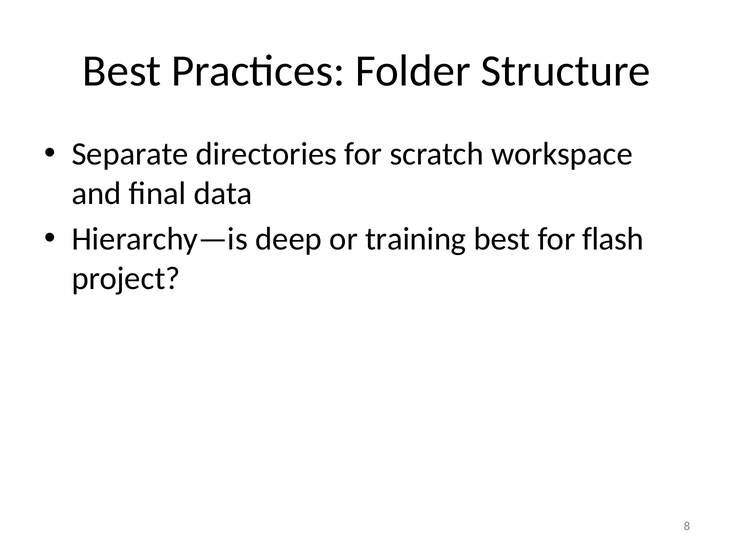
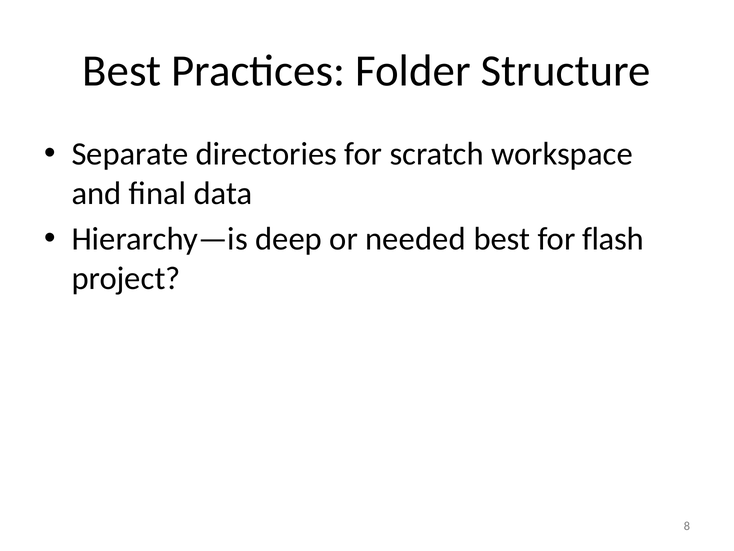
training: training -> needed (416, 239)
